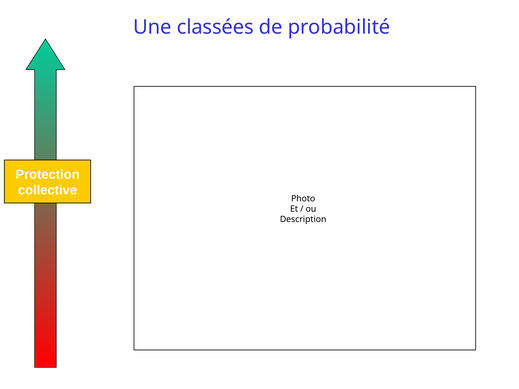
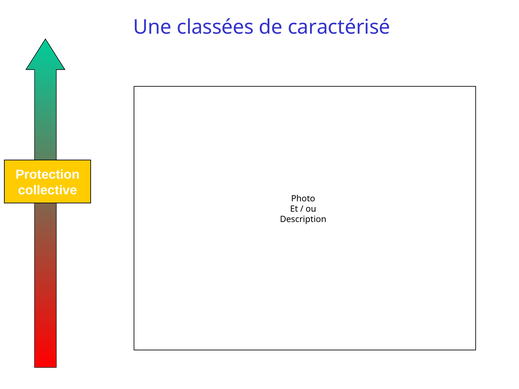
probabilité: probabilité -> caractérisé (339, 27)
